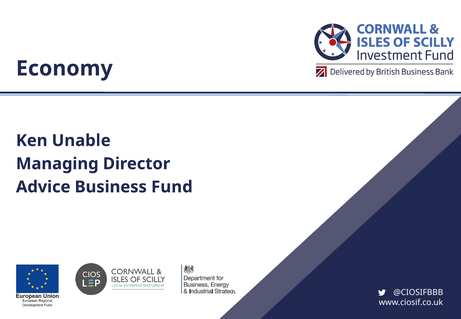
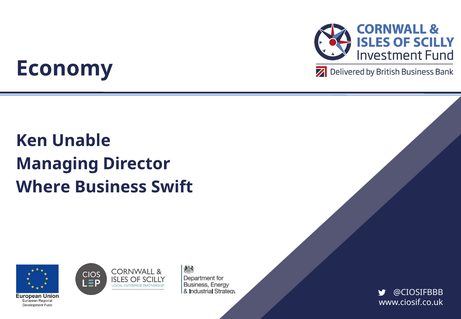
Advice: Advice -> Where (43, 187)
Fund: Fund -> Swift (172, 187)
